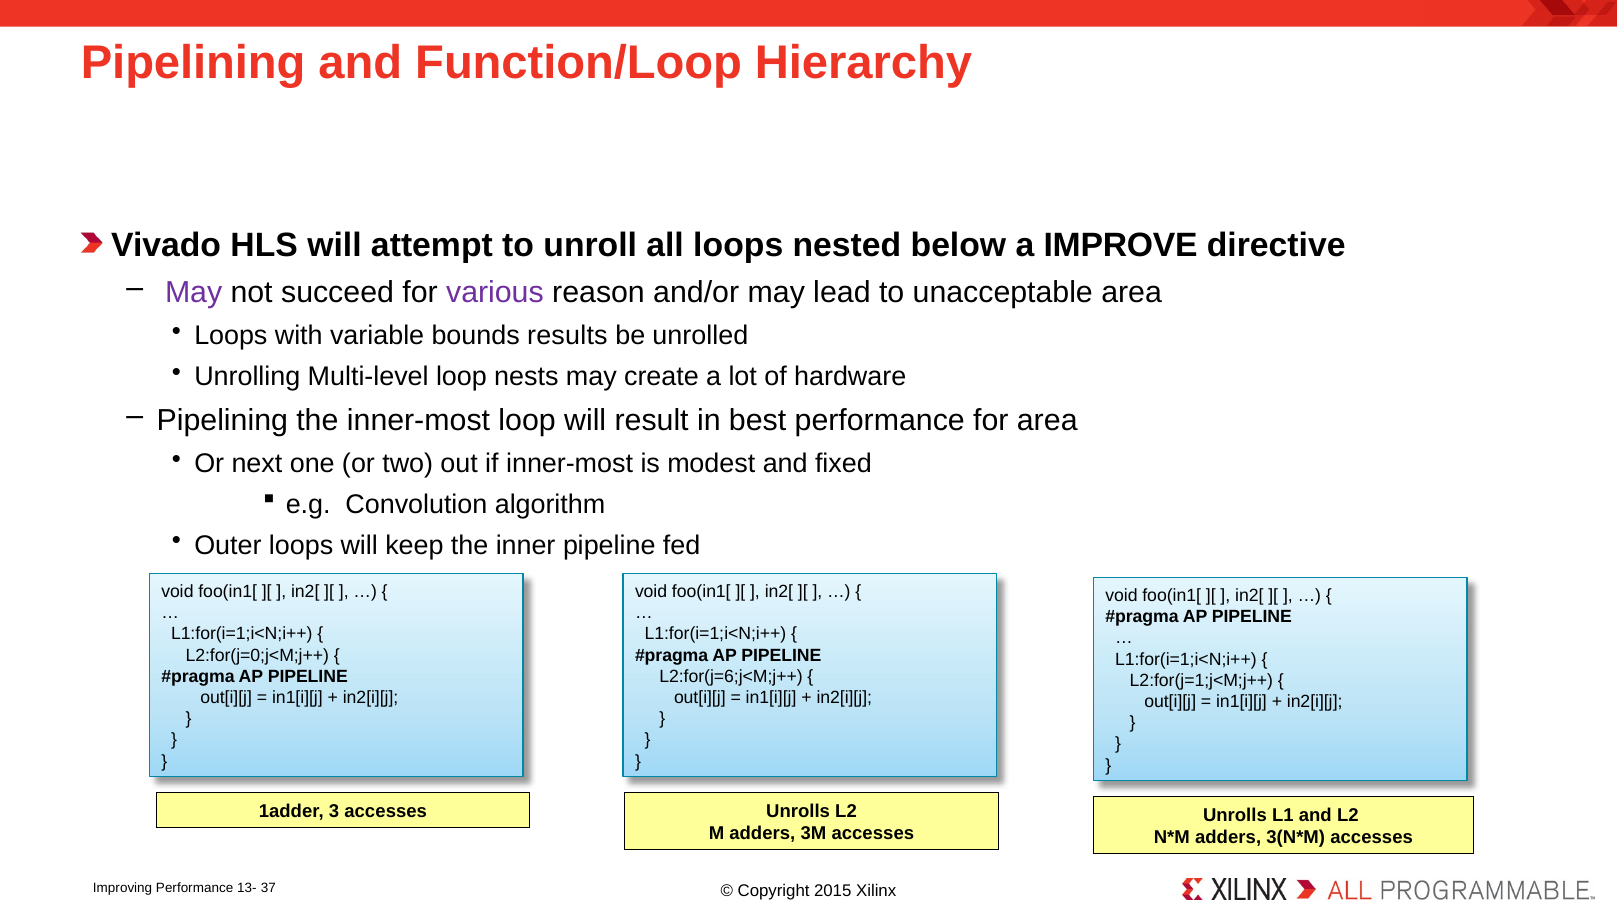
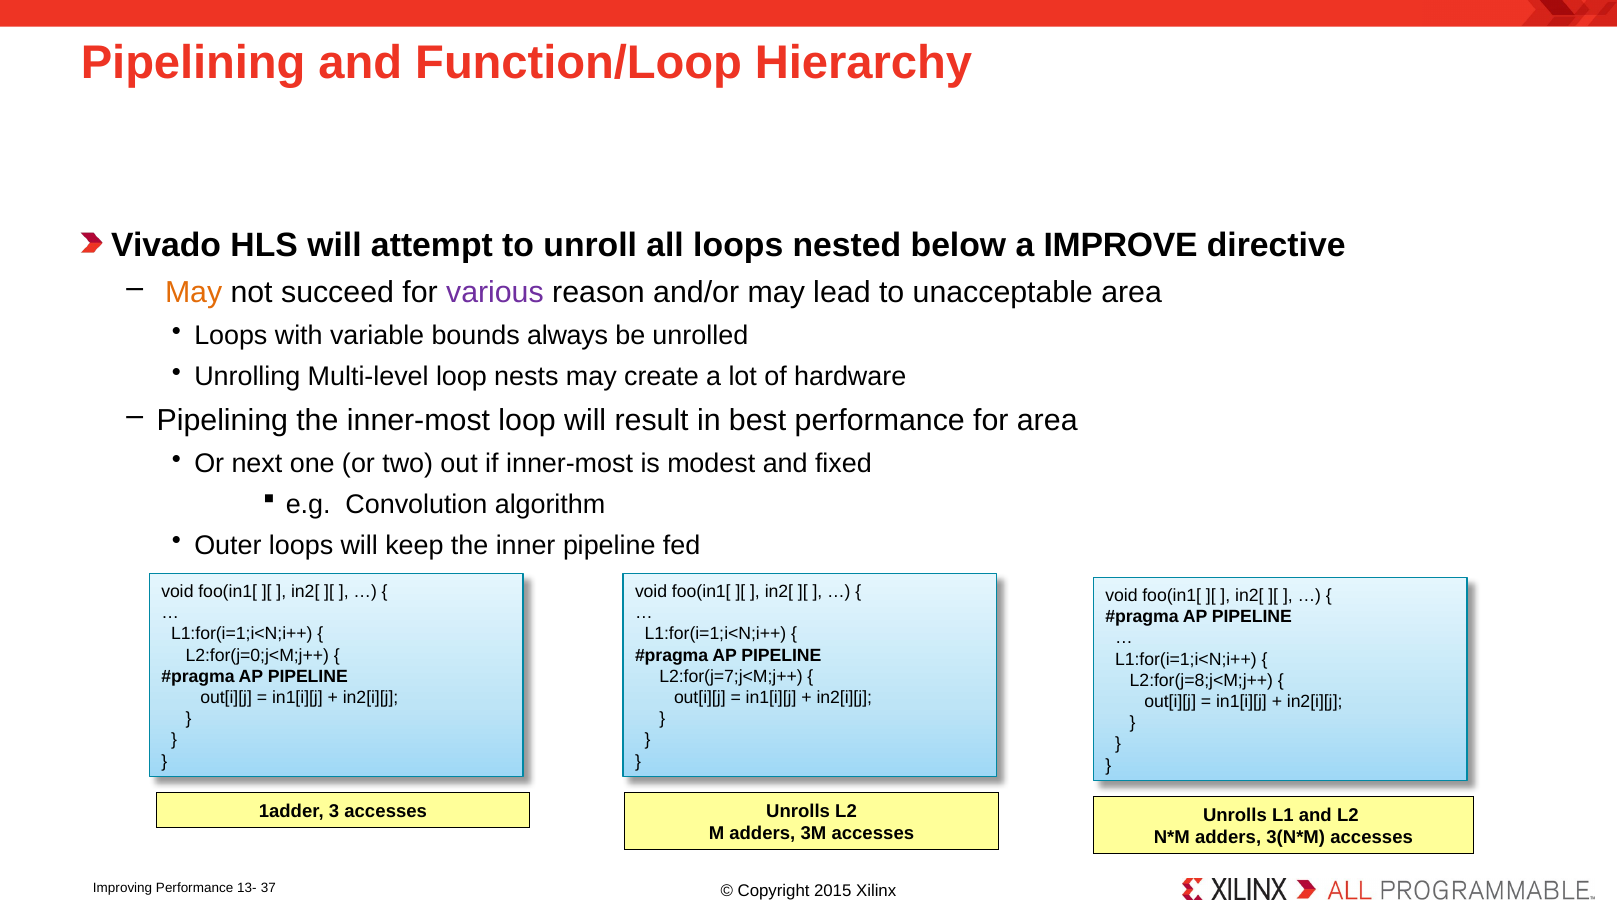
May colour: purple -> orange (194, 293)
results: results -> always (568, 336)
L2:for(j=6;j<M;j++: L2:for(j=6;j<M;j++ -> L2:for(j=7;j<M;j++ (731, 676)
L2:for(j=1;j<M;j++: L2:for(j=1;j<M;j++ -> L2:for(j=8;j<M;j++ (1201, 680)
